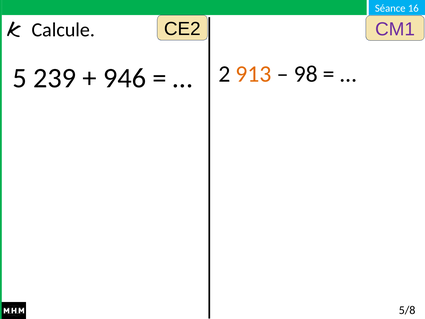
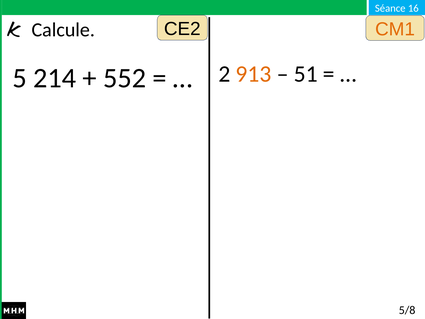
CM1 colour: purple -> orange (395, 29)
98: 98 -> 51 (306, 74)
239: 239 -> 214 (55, 78)
946: 946 -> 552 (125, 78)
